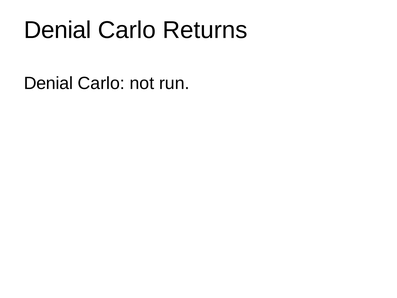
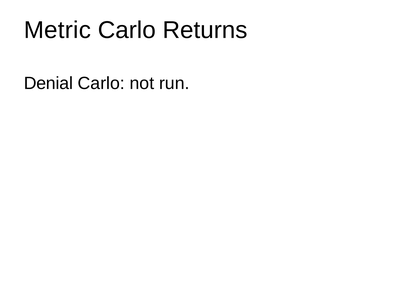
Denial: Denial -> Metric (57, 30)
